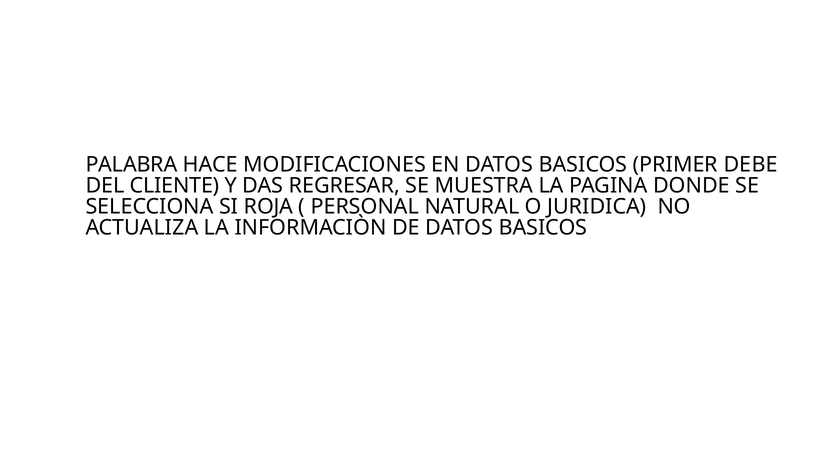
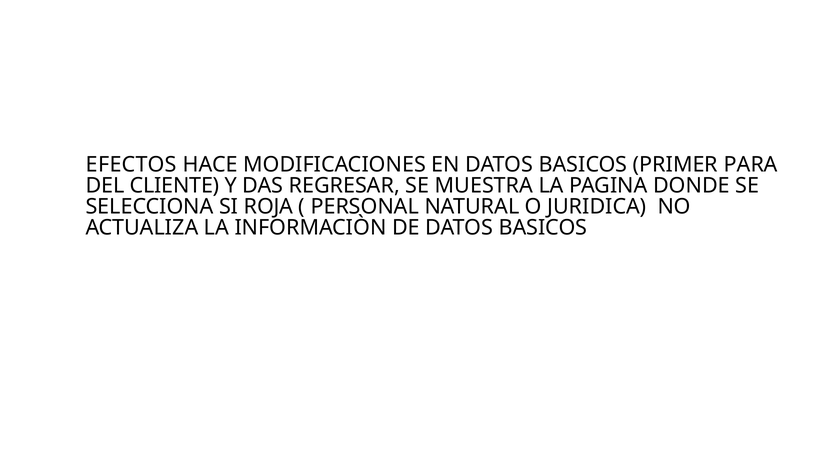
PALABRA: PALABRA -> EFECTOS (131, 165)
DEBE: DEBE -> PARA (751, 165)
